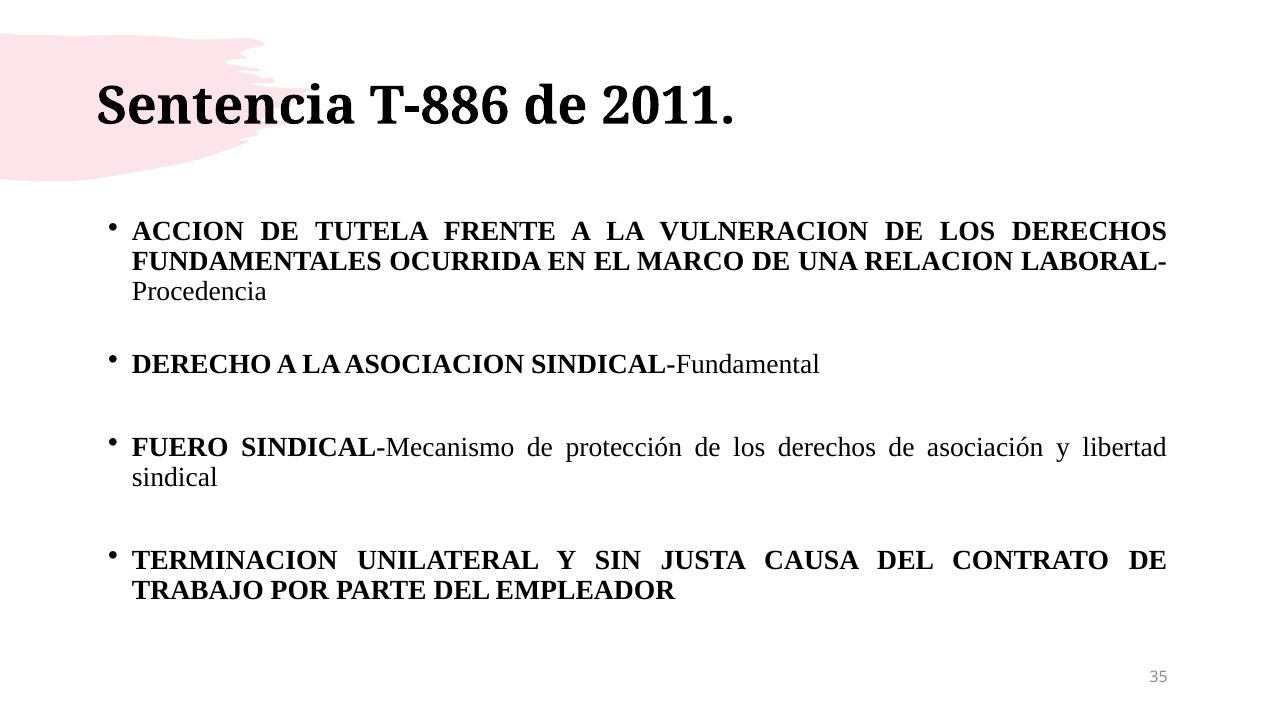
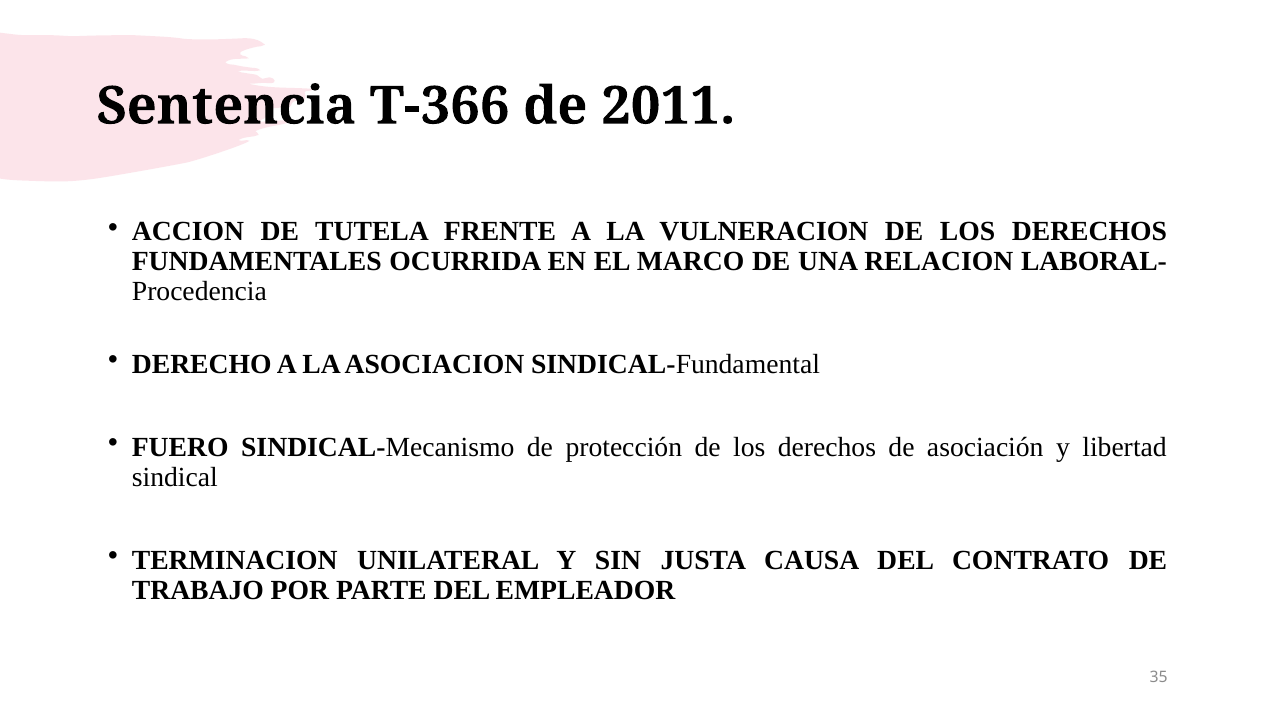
T-886: T-886 -> T-366 (440, 106)
